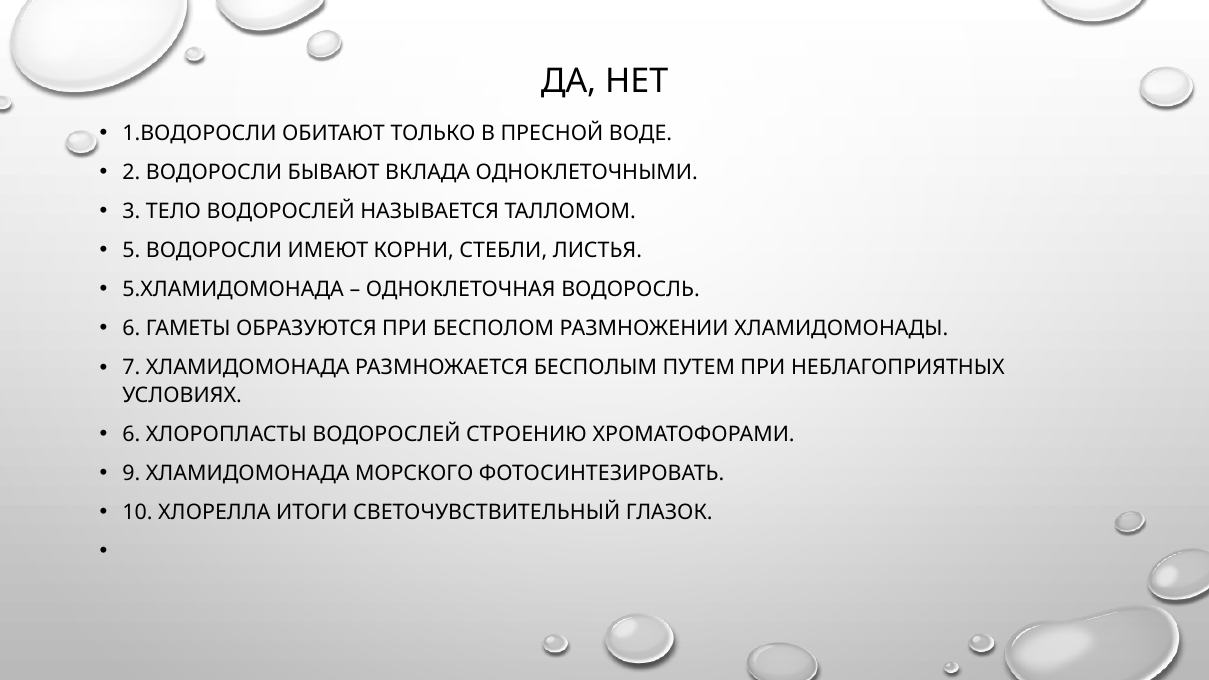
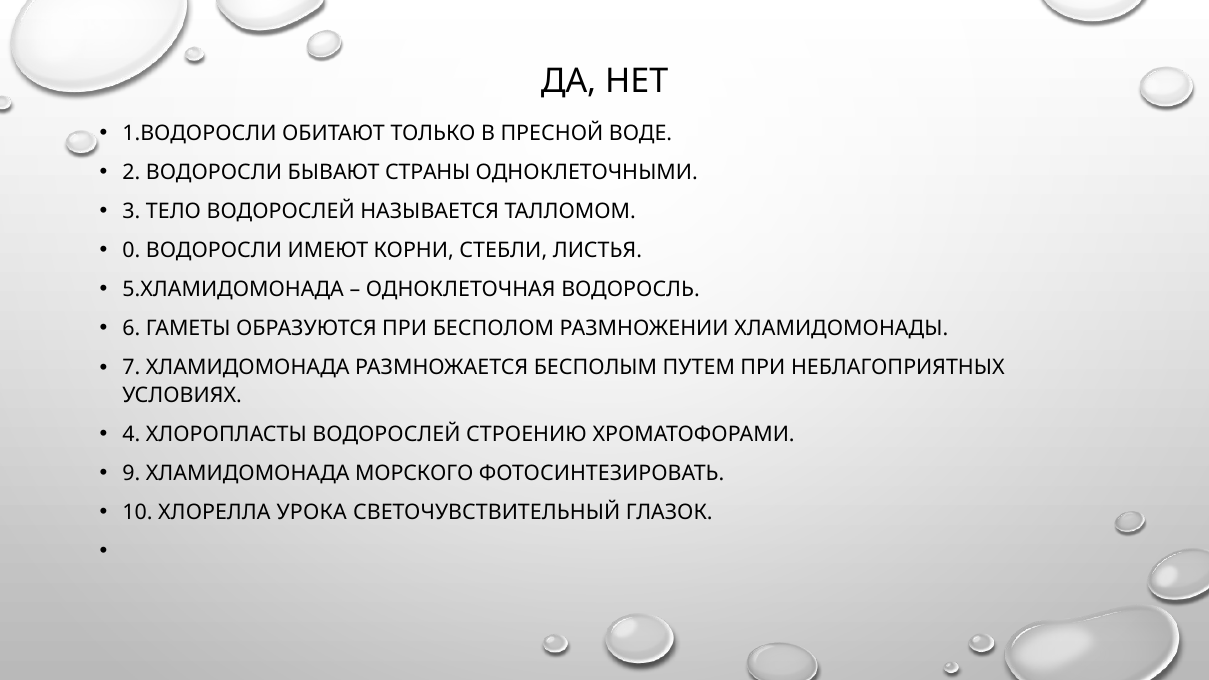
ВКЛАДА: ВКЛАДА -> СТРАНЫ (428, 173)
5: 5 -> 0 (131, 251)
6: 6 -> 4 (131, 435)
ИТОГИ: ИТОГИ -> УРОКА (312, 513)
